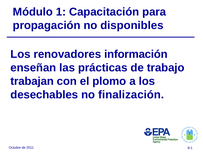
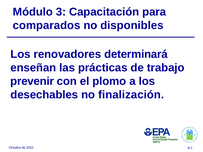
1: 1 -> 3 (61, 12)
propagación: propagación -> comparados (47, 25)
información: información -> determinará (136, 54)
trabajan: trabajan -> prevenir (32, 81)
